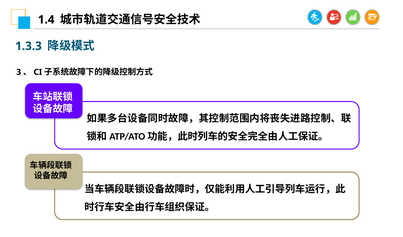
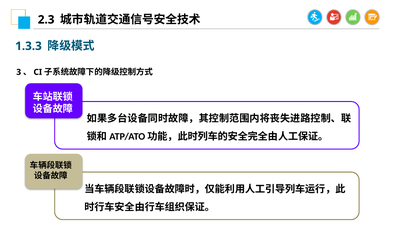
1.4: 1.4 -> 2.3 (46, 20)
